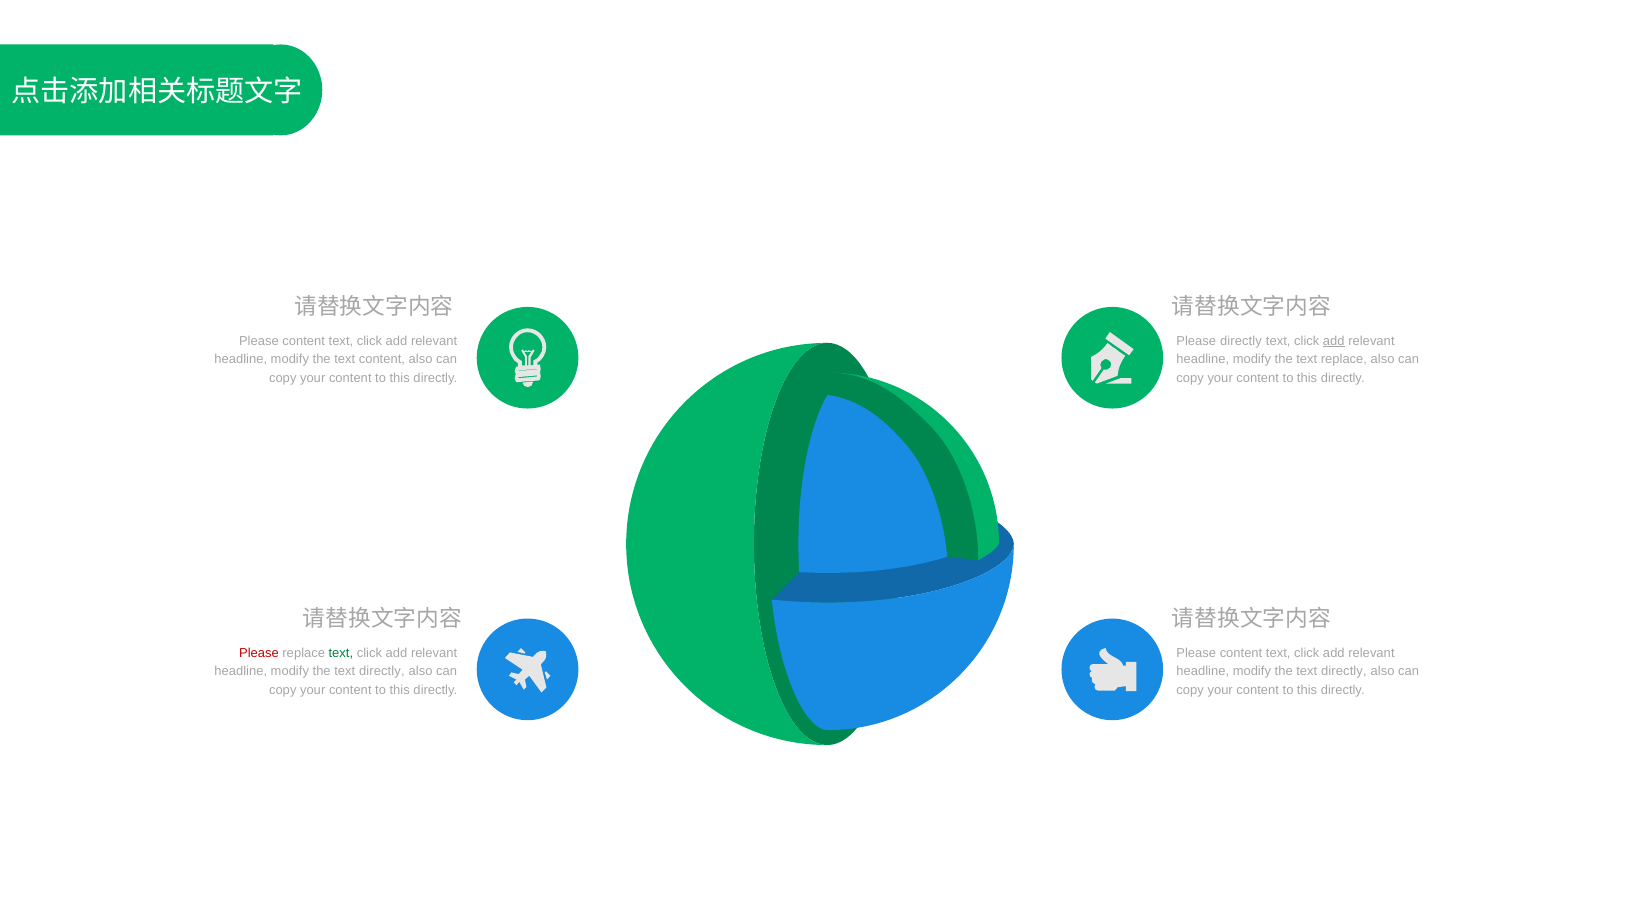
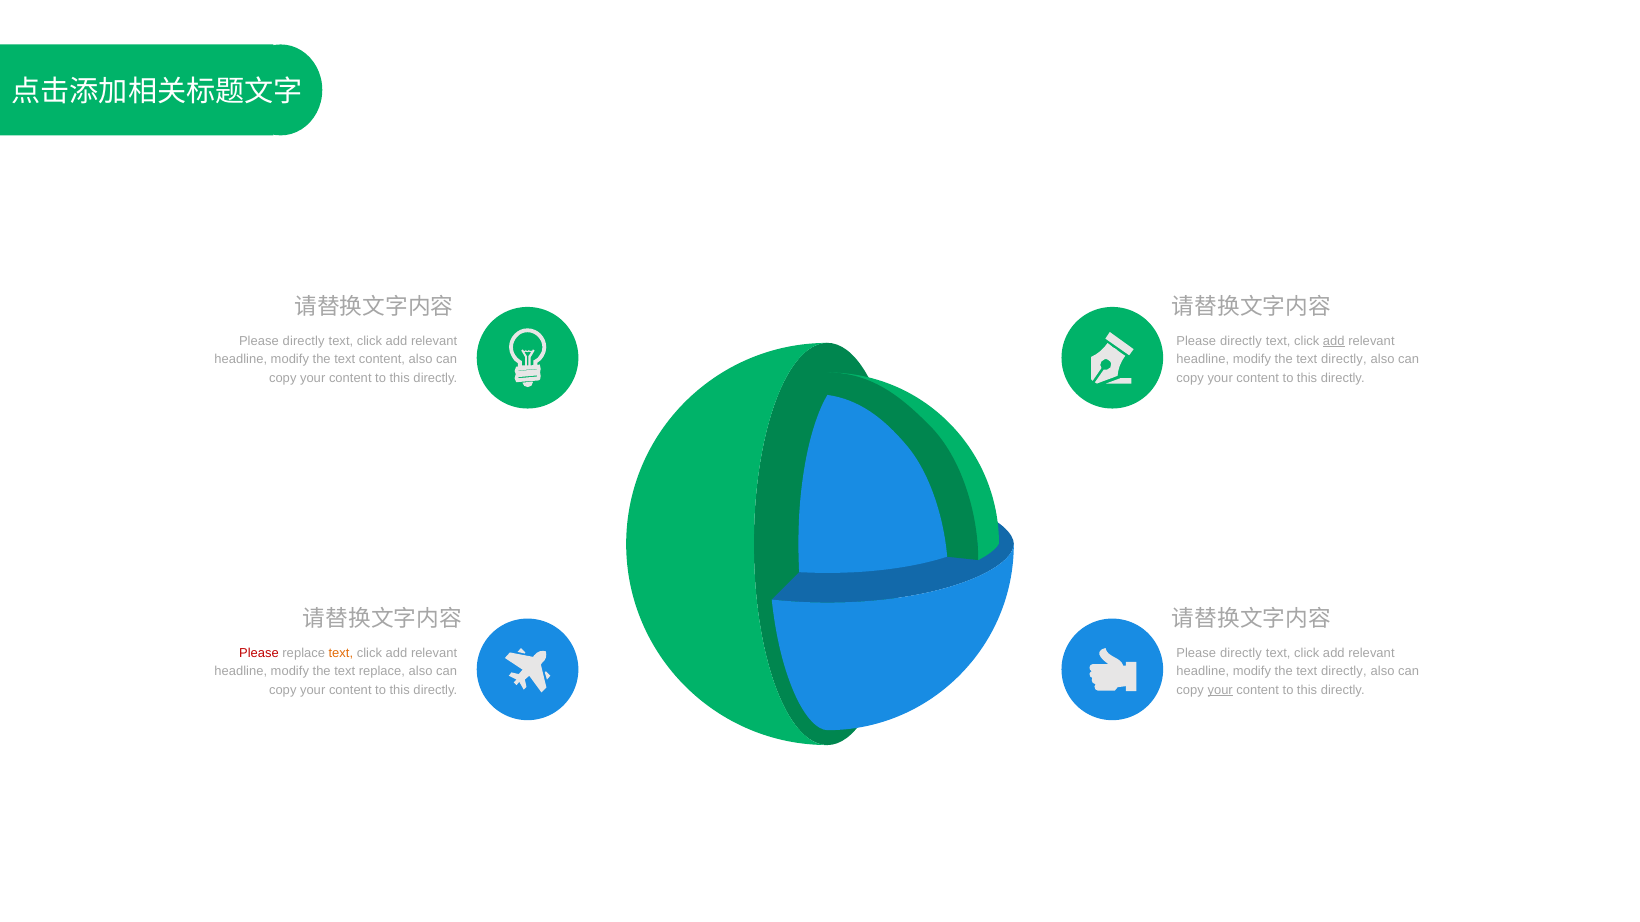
content: content -> directly (304, 341)
replace: replace -> directly (1344, 360)
text colour: green -> orange (341, 653)
content: content -> directly (1241, 653)
directly: directly -> replace (382, 672)
your underline: none -> present (1220, 690)
